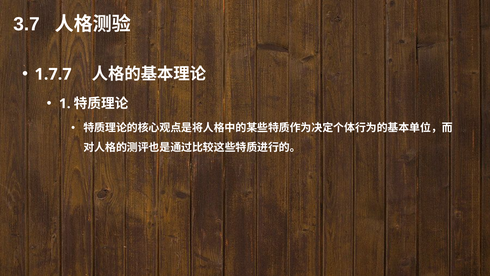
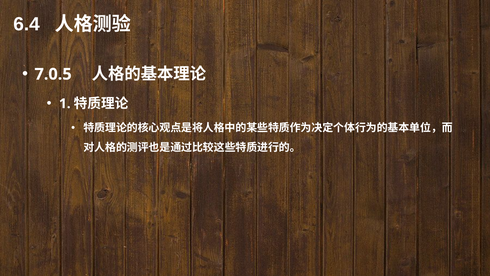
3.7: 3.7 -> 6.4 (27, 24)
1.7.7: 1.7.7 -> 7.0.5 (53, 74)
